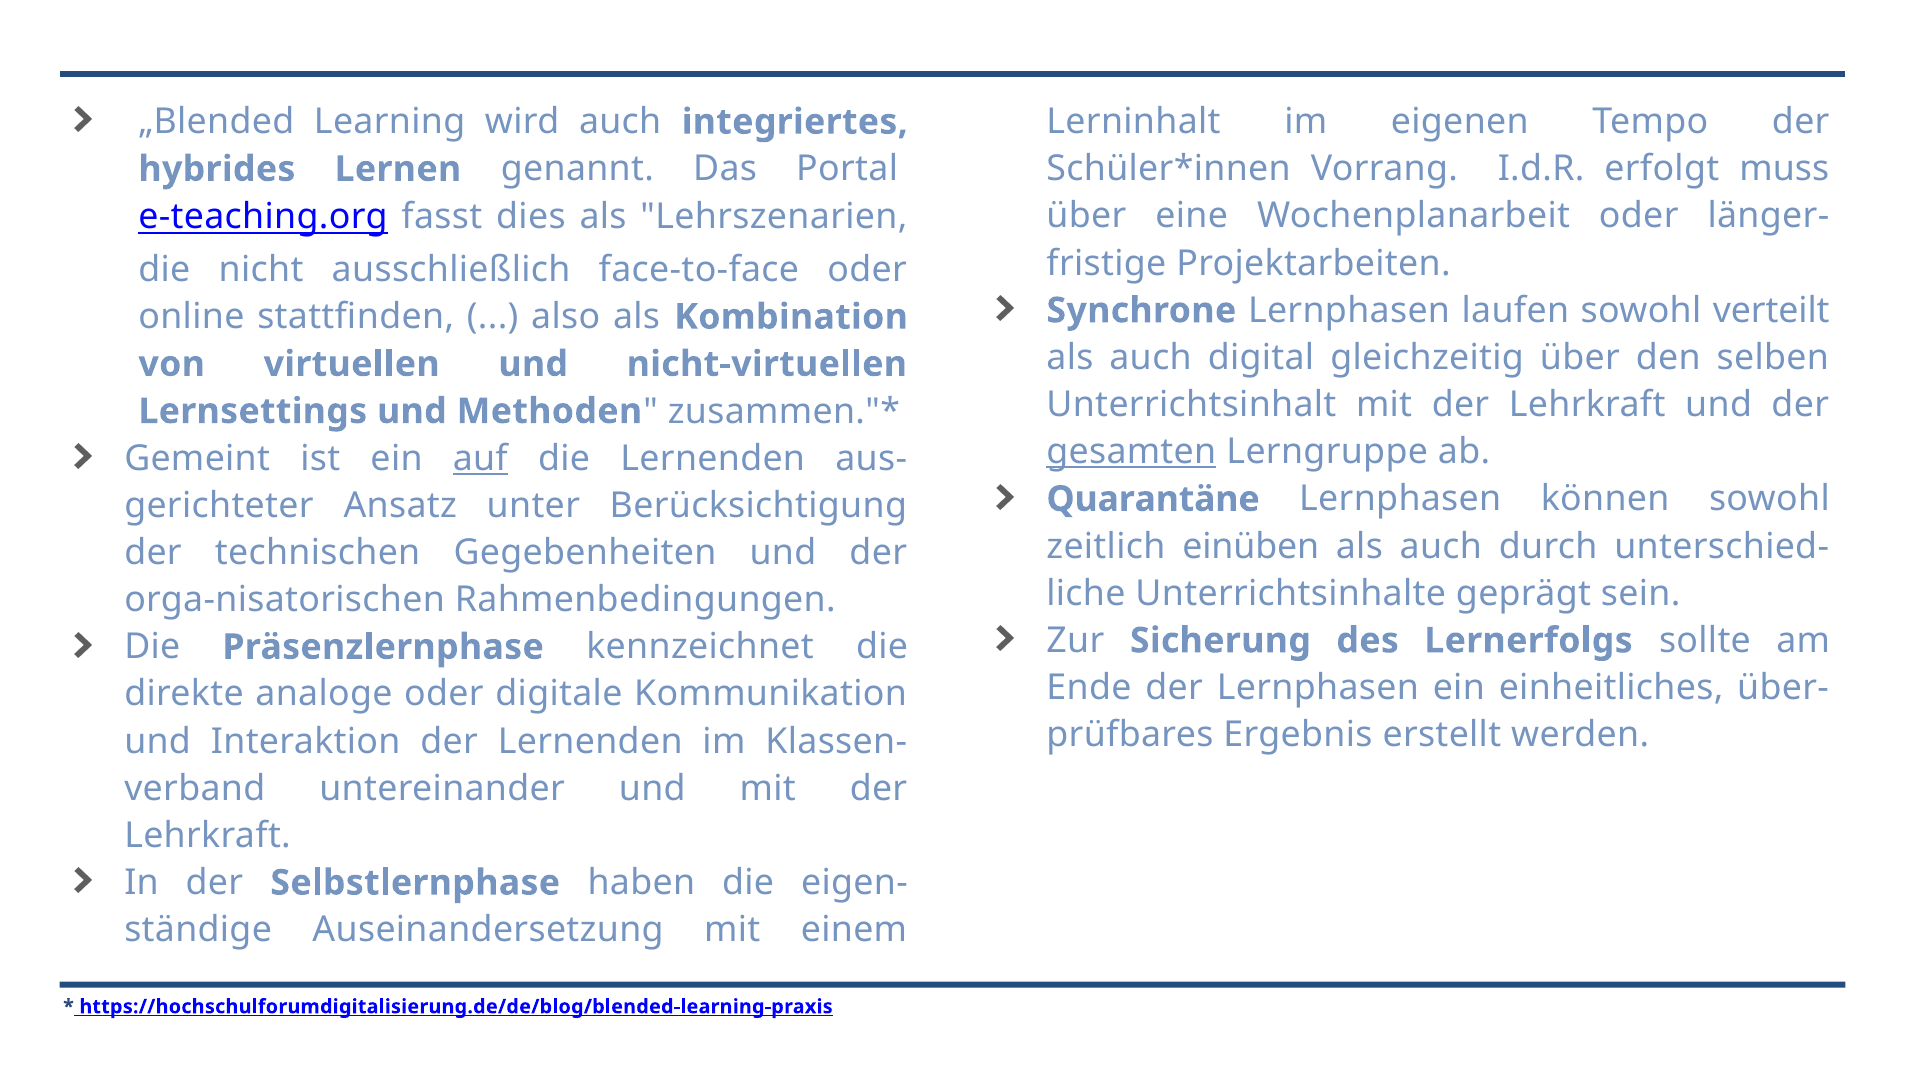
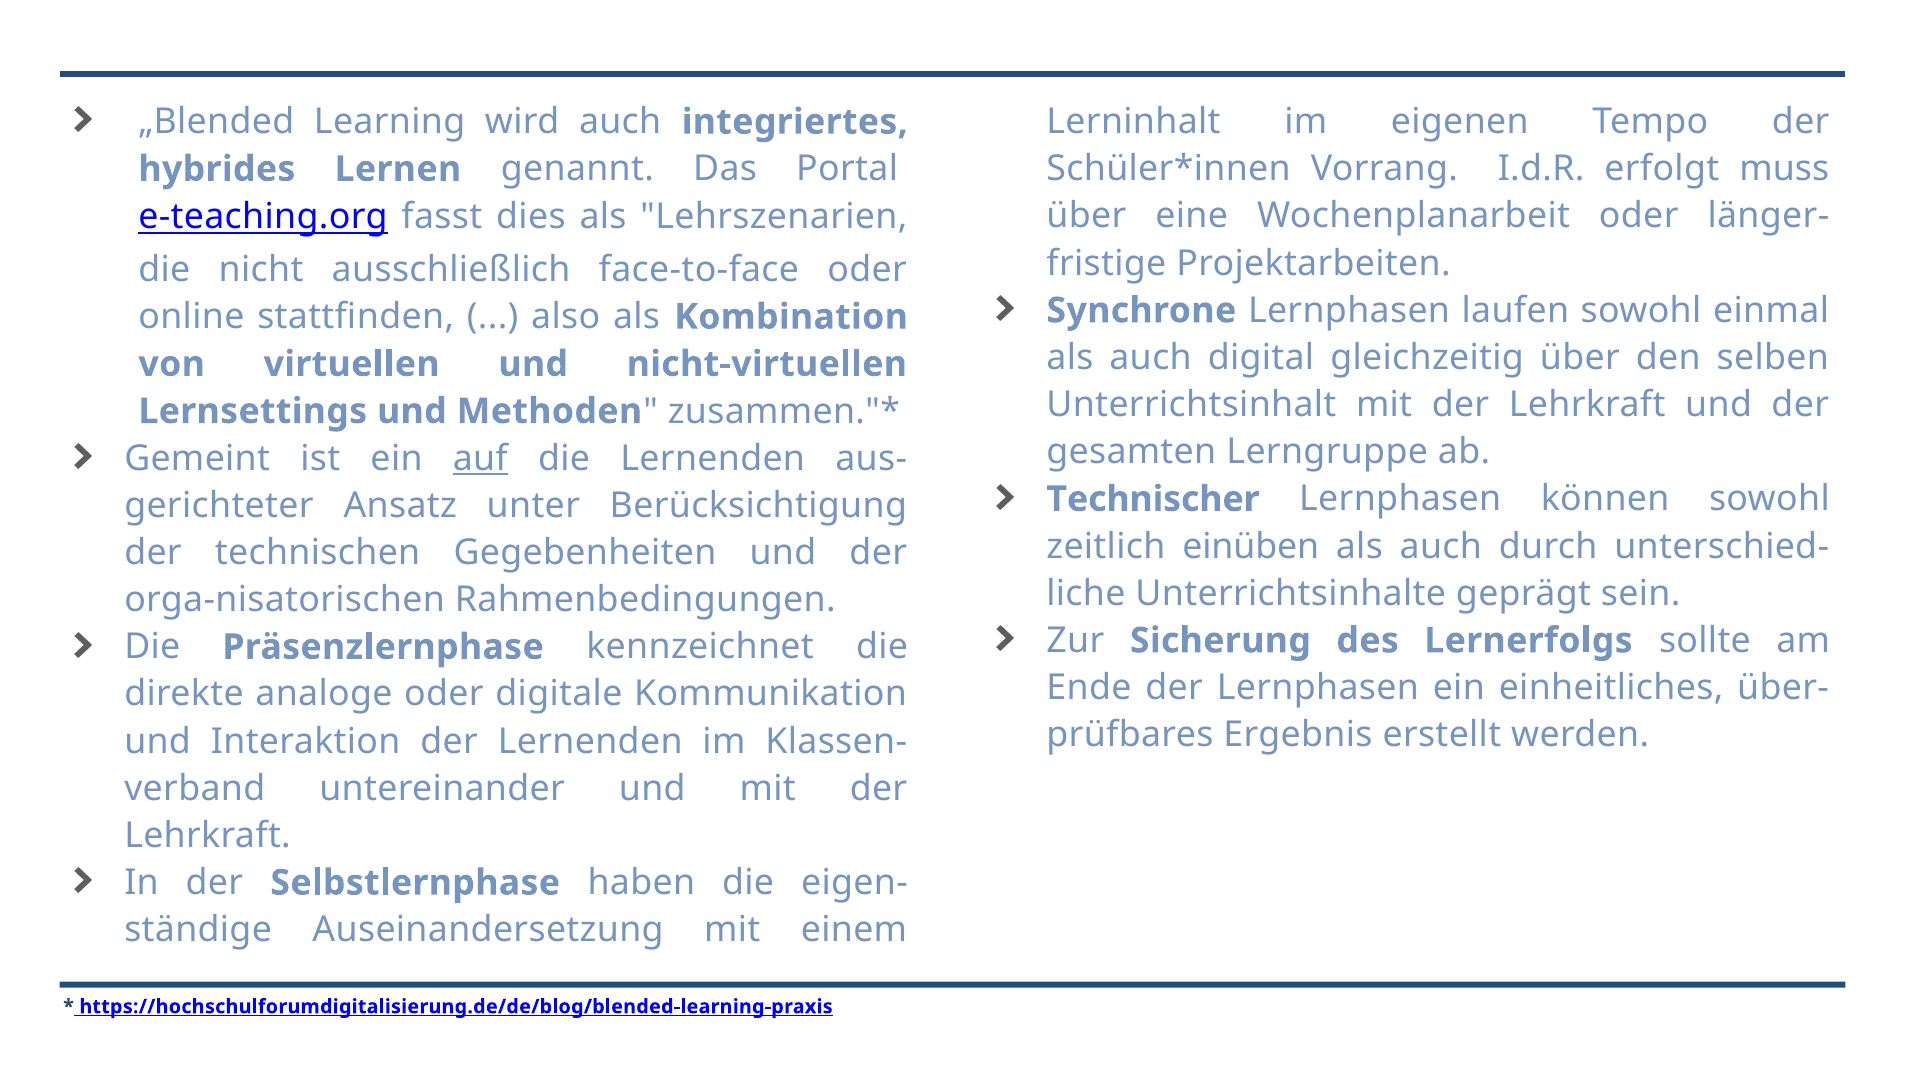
verteilt: verteilt -> einmal (1771, 310)
gesamten underline: present -> none (1131, 452)
Quarantäne: Quarantäne -> Technischer (1153, 499)
